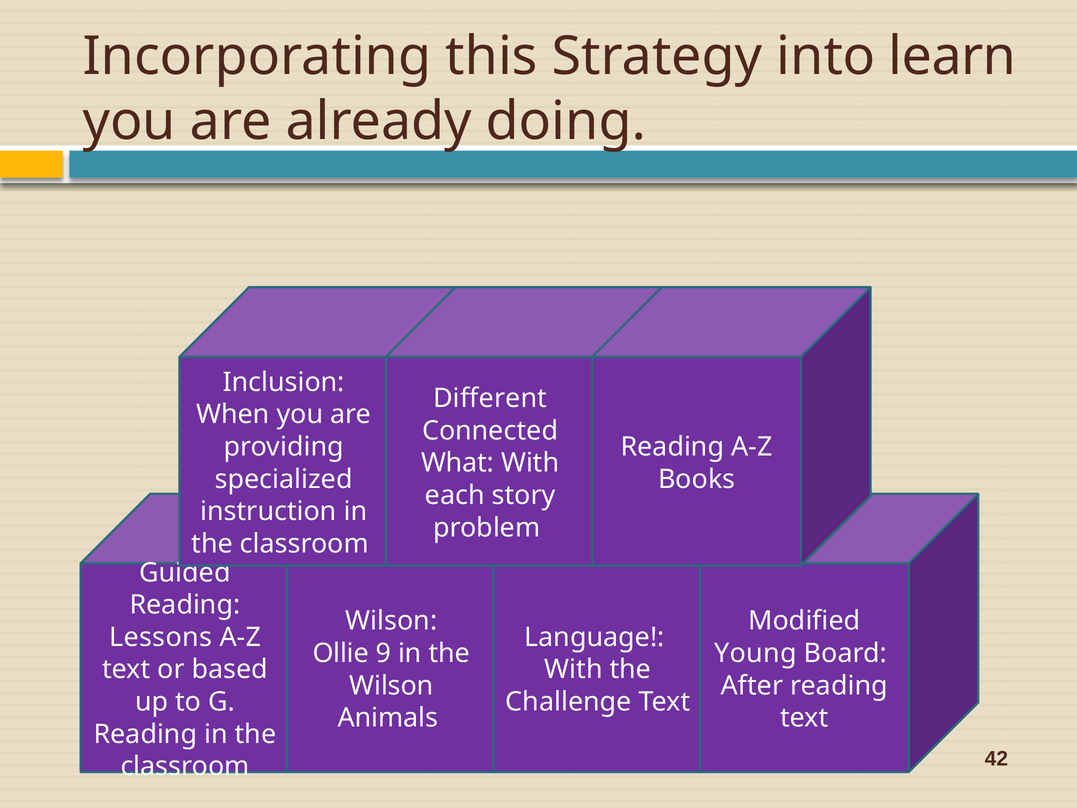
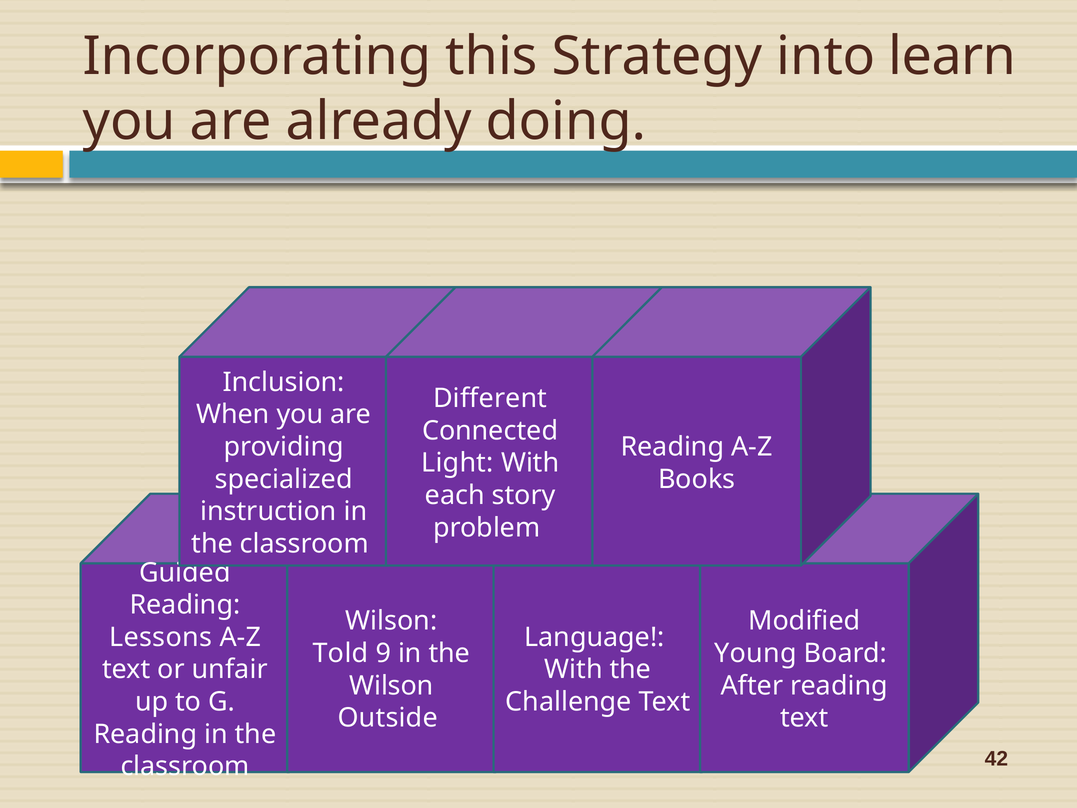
What: What -> Light (457, 463)
Ollie: Ollie -> Told (341, 653)
based: based -> unfair (230, 669)
Animals: Animals -> Outside (388, 718)
